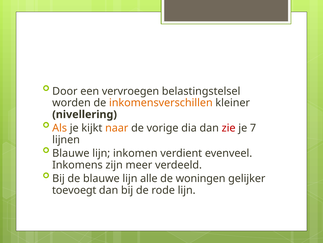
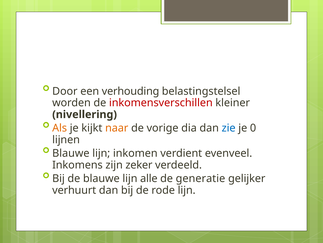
vervroegen: vervroegen -> verhouding (131, 91)
inkomensverschillen colour: orange -> red (161, 103)
zie colour: red -> blue (229, 128)
7: 7 -> 0 (253, 128)
meer: meer -> zeker (139, 165)
woningen: woningen -> generatie (200, 178)
toevoegt: toevoegt -> verhuurt (74, 190)
